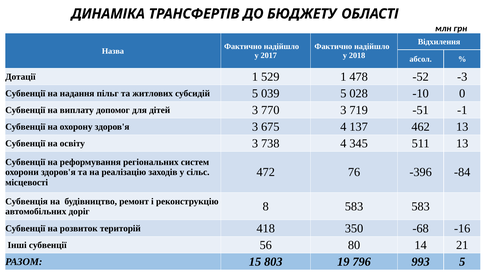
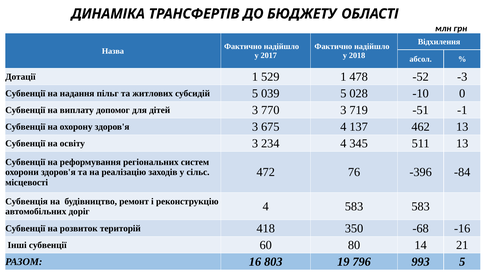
738: 738 -> 234 (270, 143)
доріг 8: 8 -> 4 (266, 206)
56: 56 -> 60 (266, 245)
15: 15 -> 16 (255, 262)
